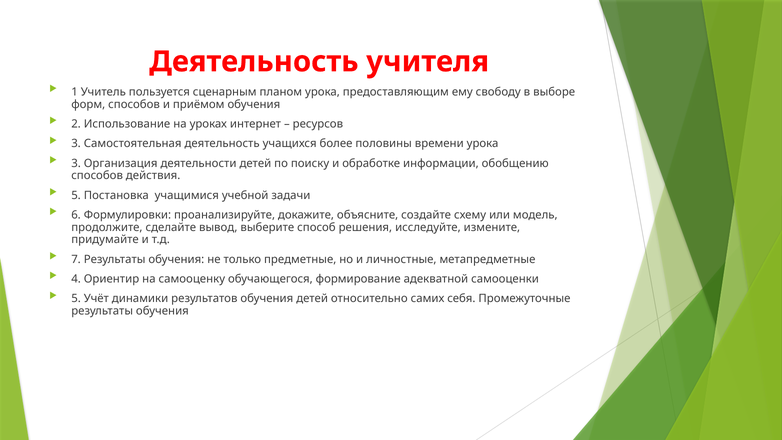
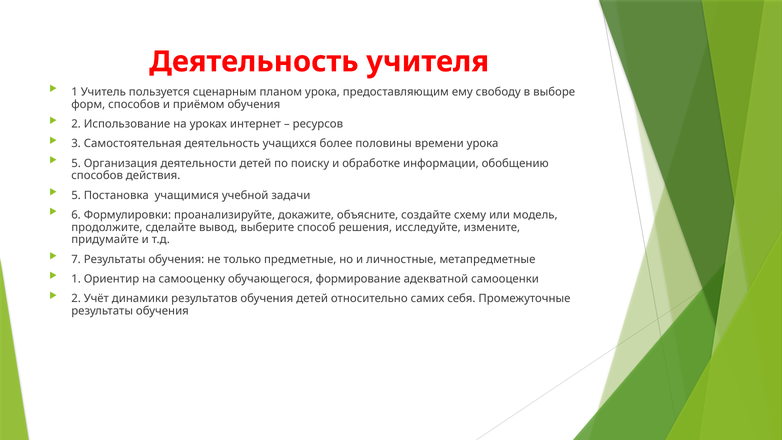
3: 3 -> 5 (76, 163)
4: 4 -> 1 (76, 279)
5: 5 -> 2 (76, 299)
